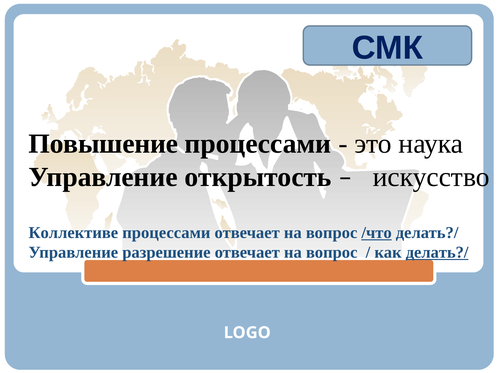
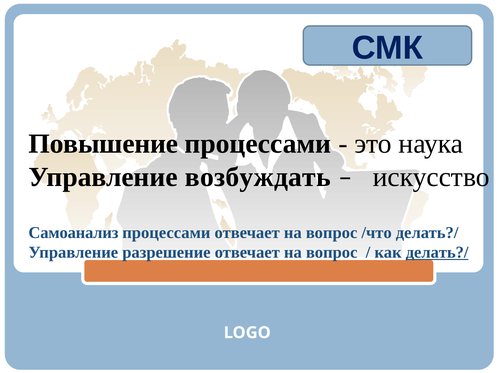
открытость: открытость -> возбуждать (258, 177)
Коллективе: Коллективе -> Самоанализ (73, 232)
/что underline: present -> none (377, 232)
